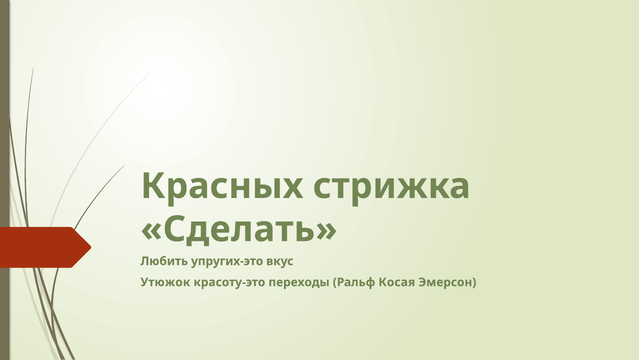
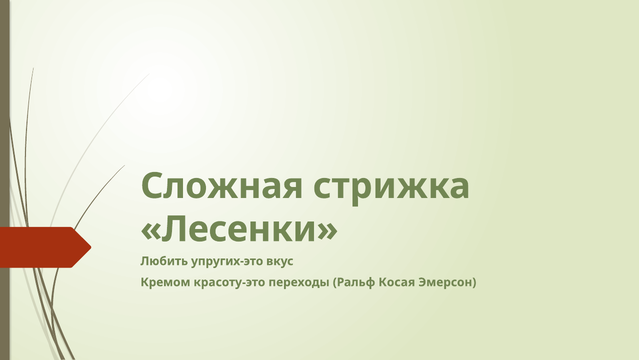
Красных: Красных -> Сложная (222, 186)
Сделать: Сделать -> Лесенки (239, 229)
Утюжок: Утюжок -> Кремом (165, 282)
